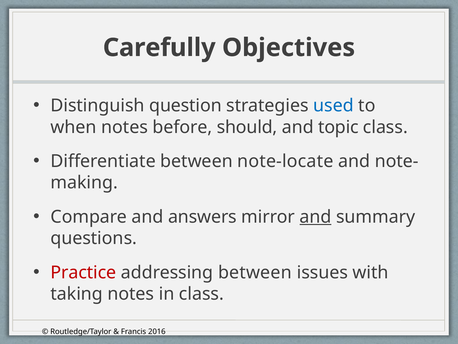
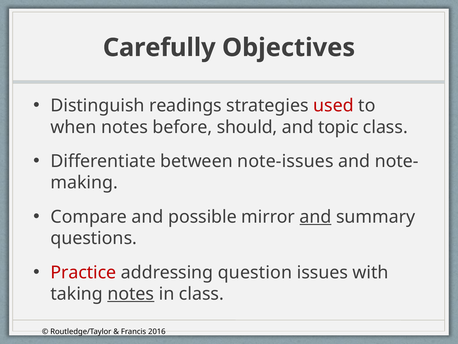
question: question -> readings (185, 106)
used colour: blue -> red (333, 106)
note-locate: note-locate -> note-issues (285, 161)
answers: answers -> possible (202, 217)
addressing between: between -> question (255, 272)
notes underline: none -> present (131, 293)
